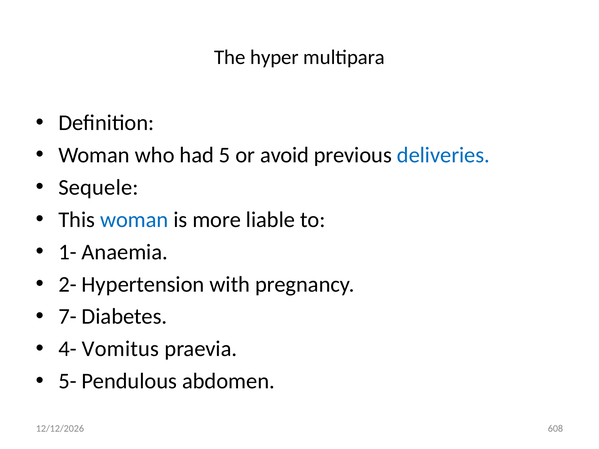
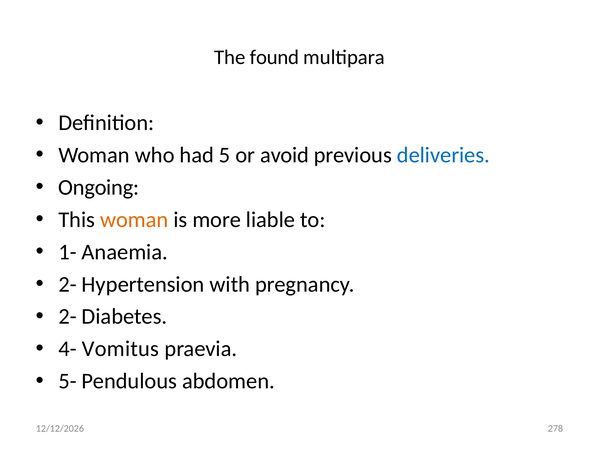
hyper: hyper -> found (275, 57)
Sequele: Sequele -> Ongoing (99, 187)
woman colour: blue -> orange (134, 220)
7-: 7- -> 2- (68, 317)
608: 608 -> 278 (555, 429)
